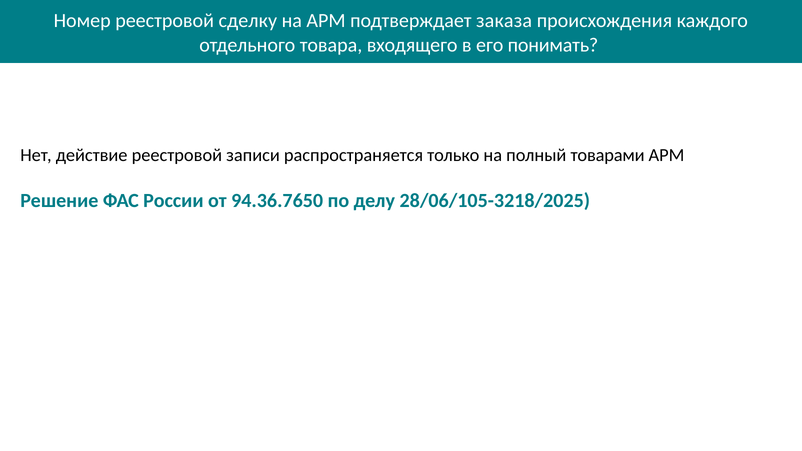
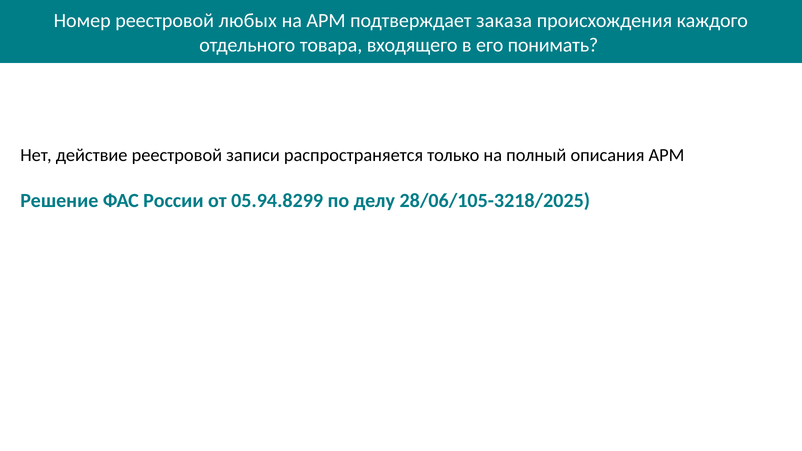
сделку: сделку -> любых (248, 21)
товарами: товарами -> описания (607, 155)
94.36.7650: 94.36.7650 -> 05.94.8299 (277, 201)
